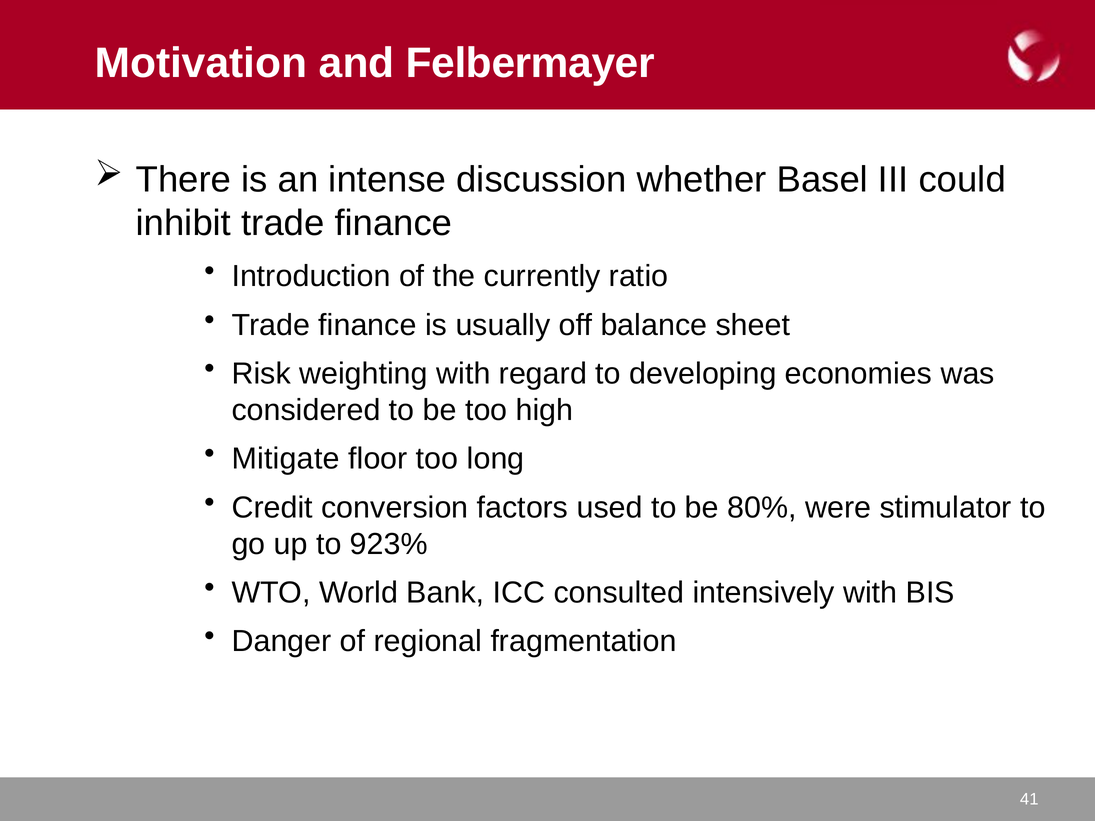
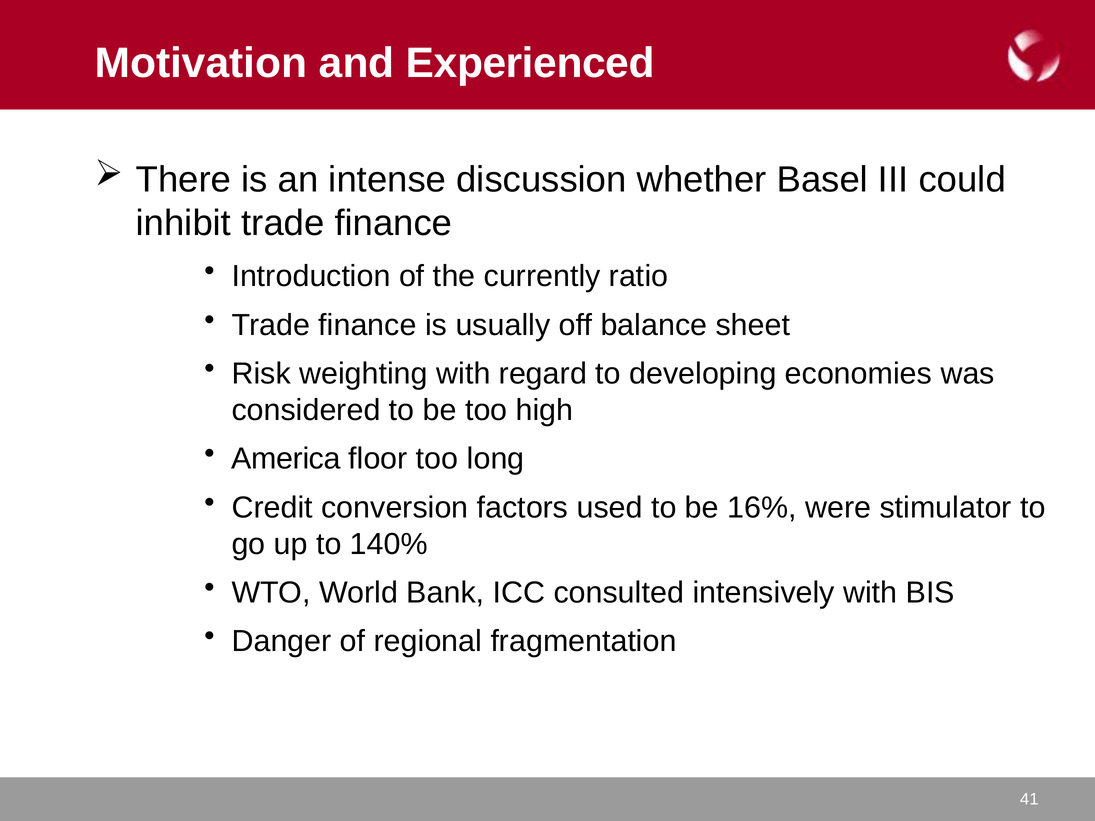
Felbermayer: Felbermayer -> Experienced (530, 63)
Mitigate: Mitigate -> America (286, 459)
80%: 80% -> 16% (762, 508)
923%: 923% -> 140% (389, 544)
